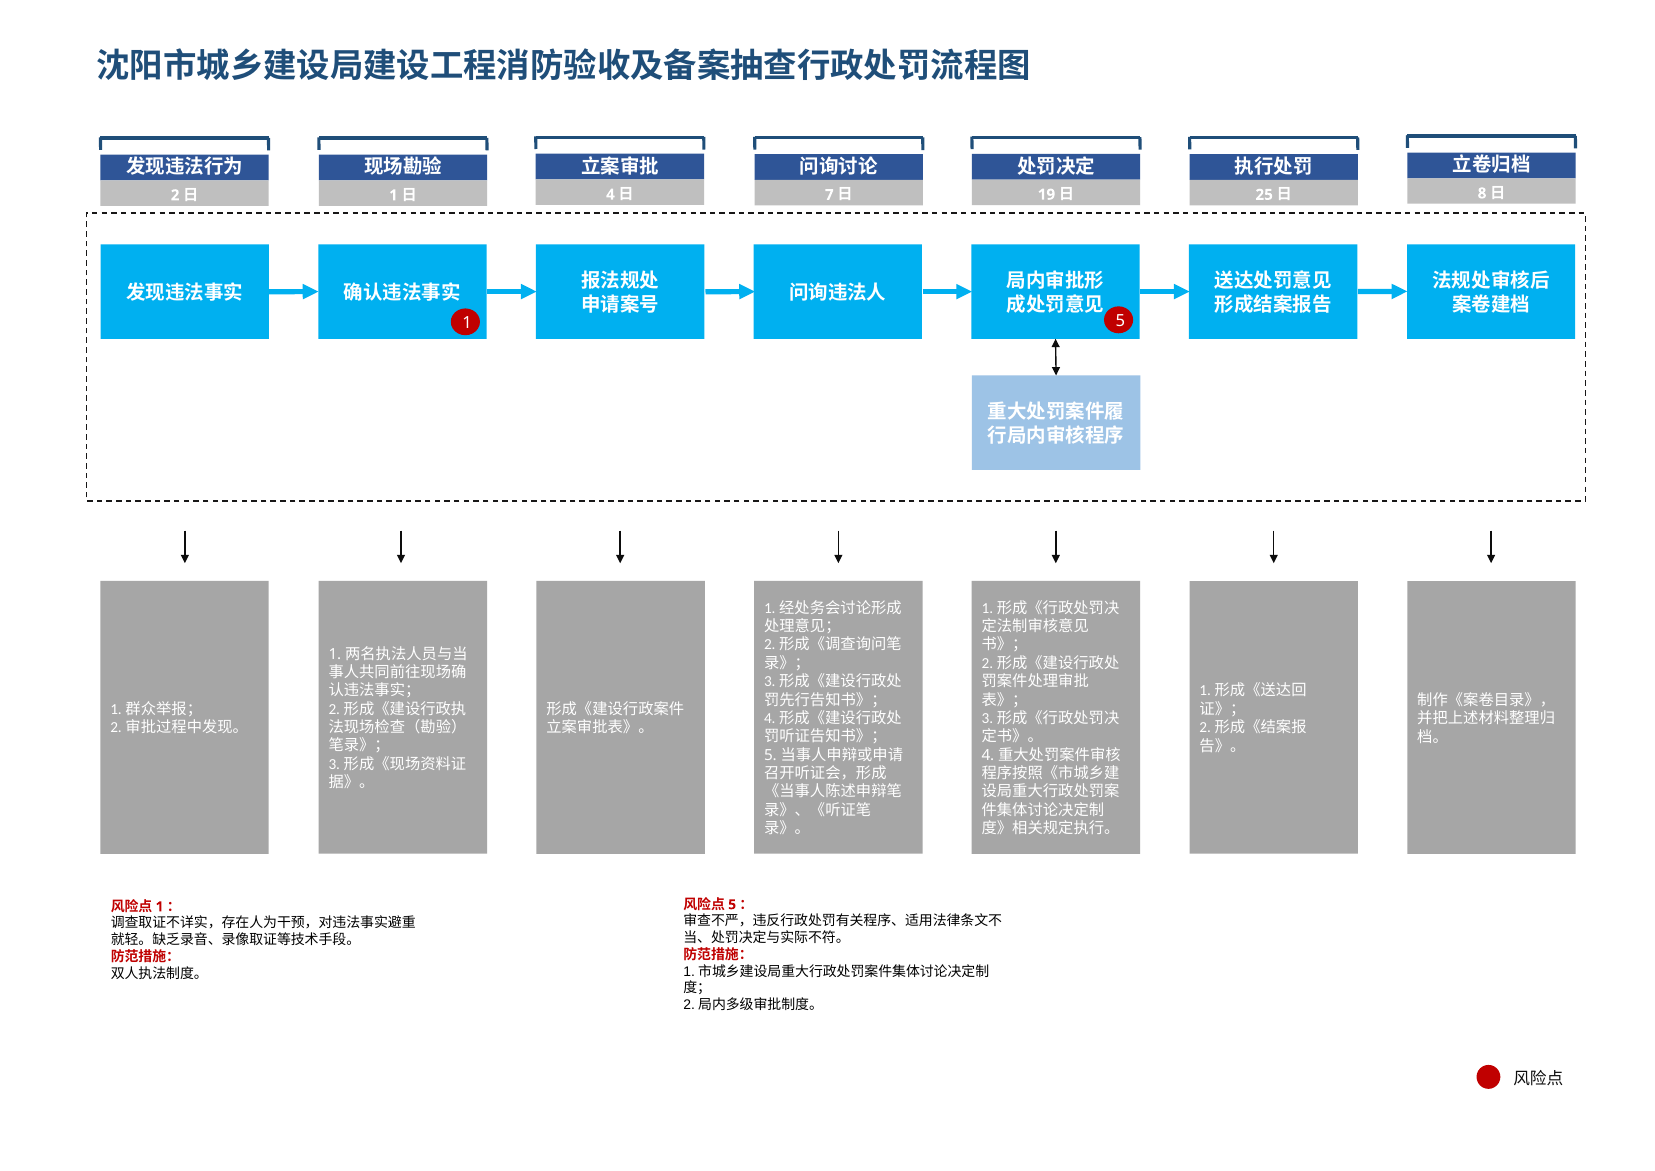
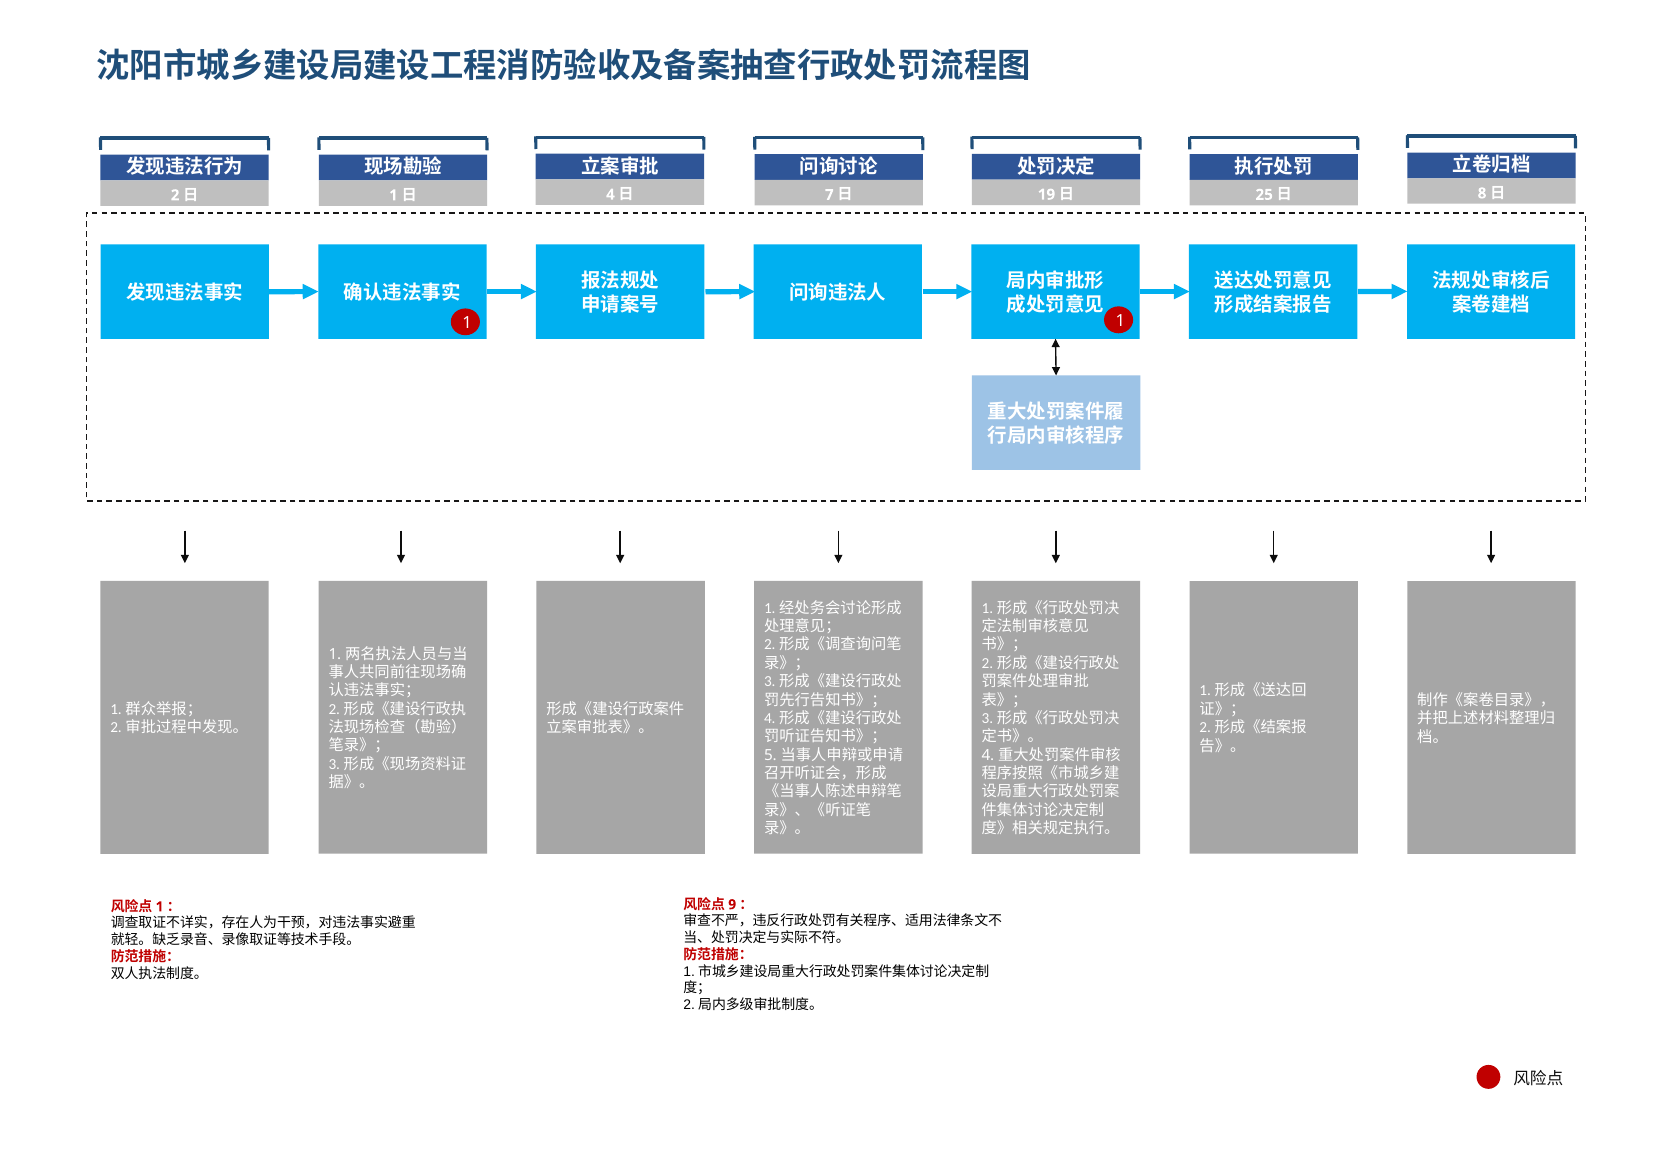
1 5: 5 -> 1 (1120, 321)
5: 5 -> 9 (732, 904)
